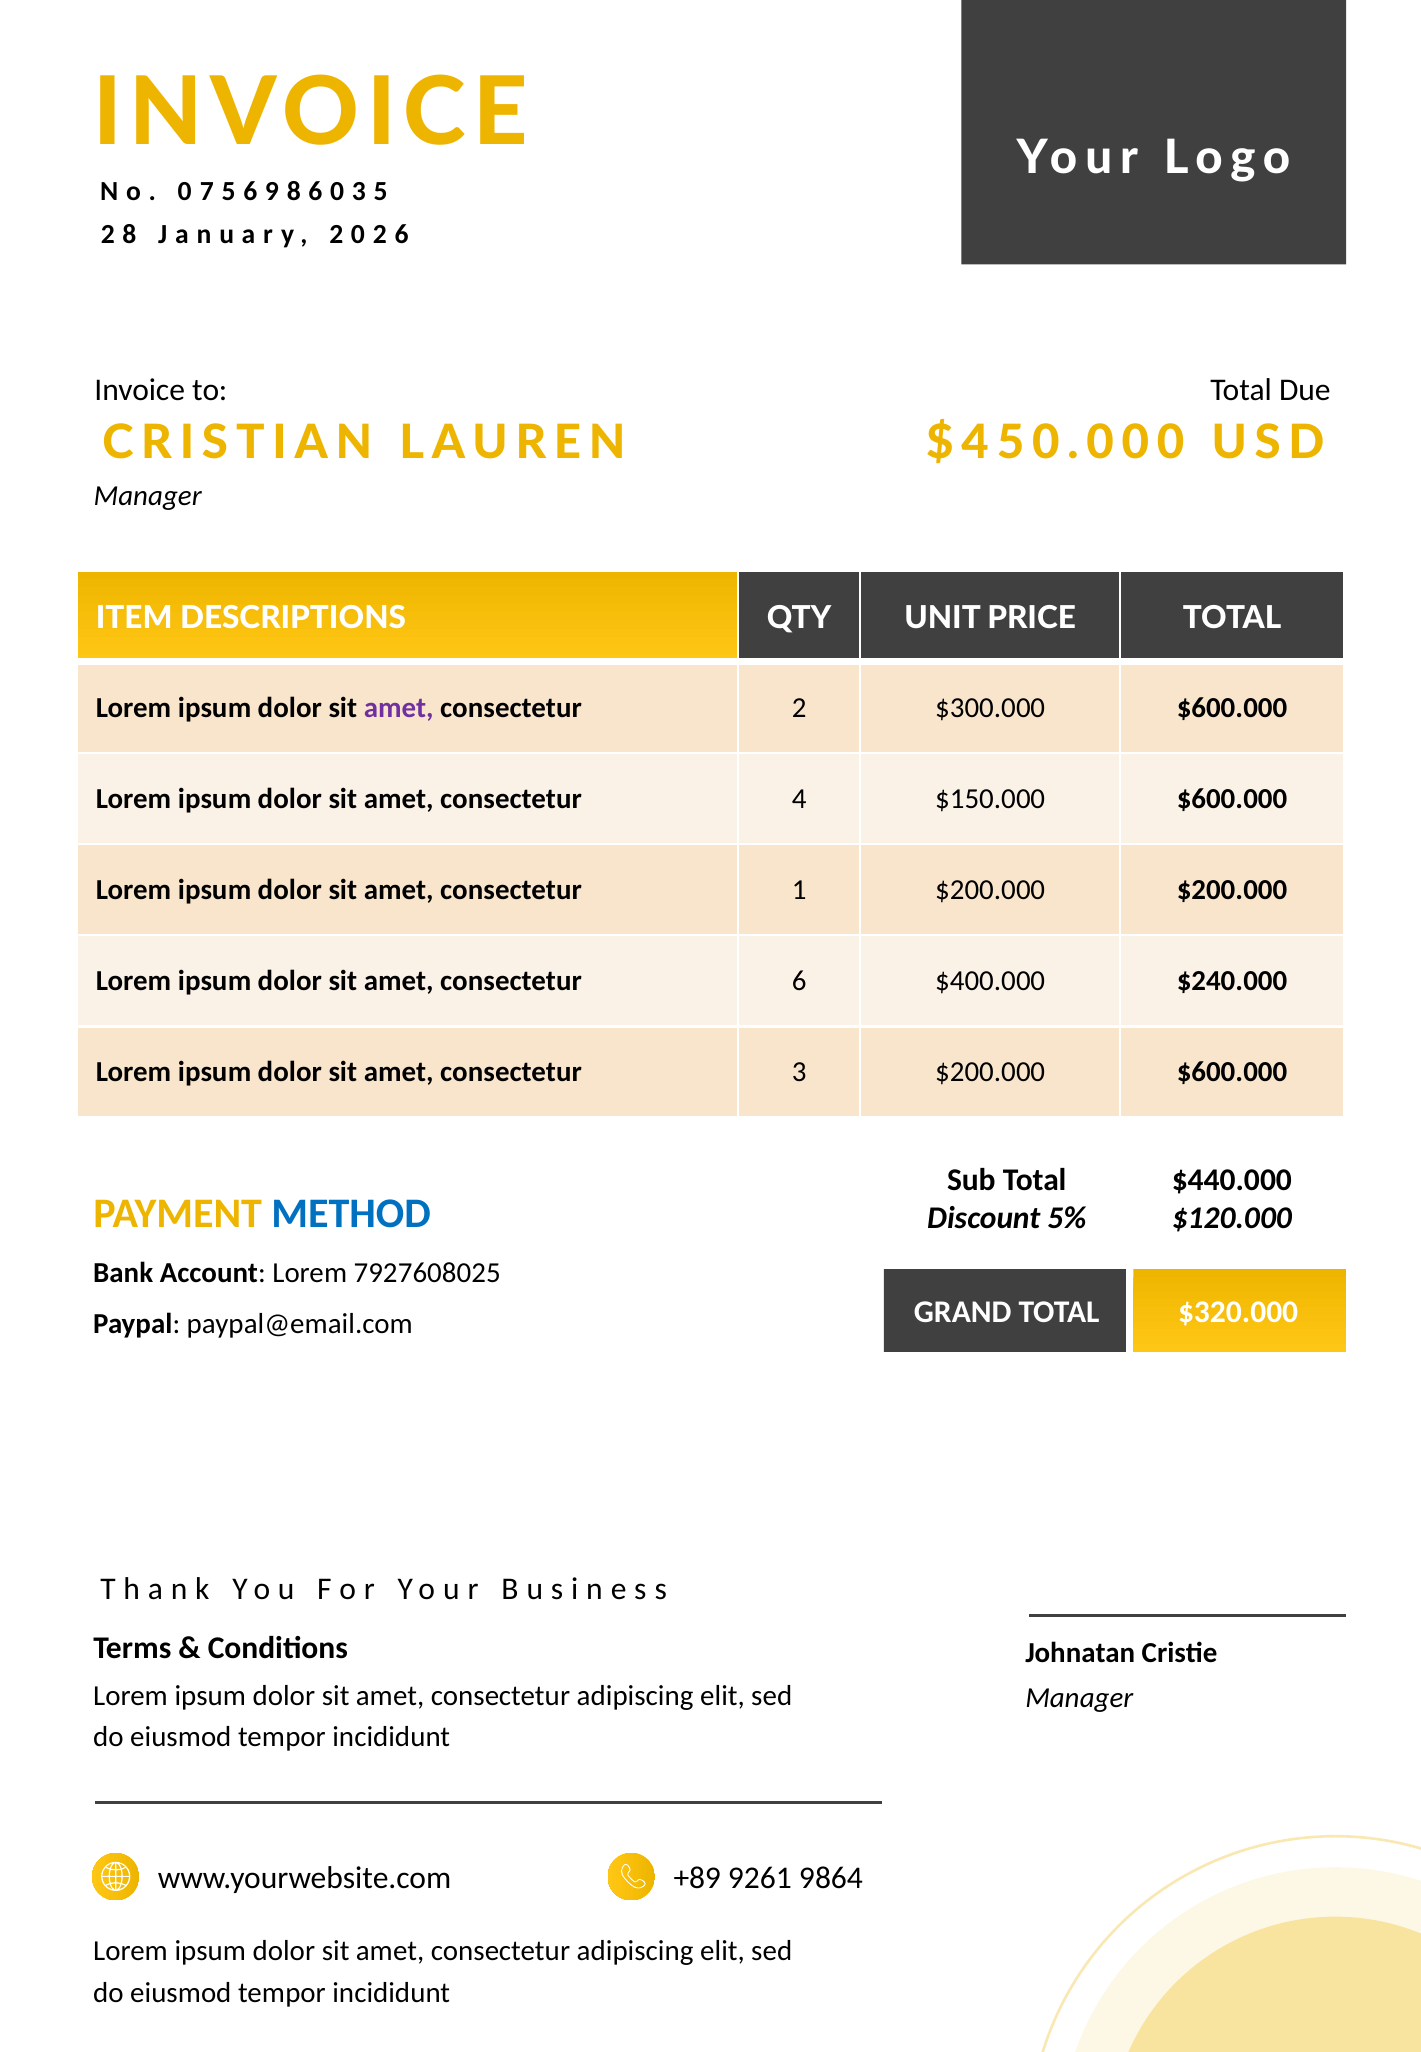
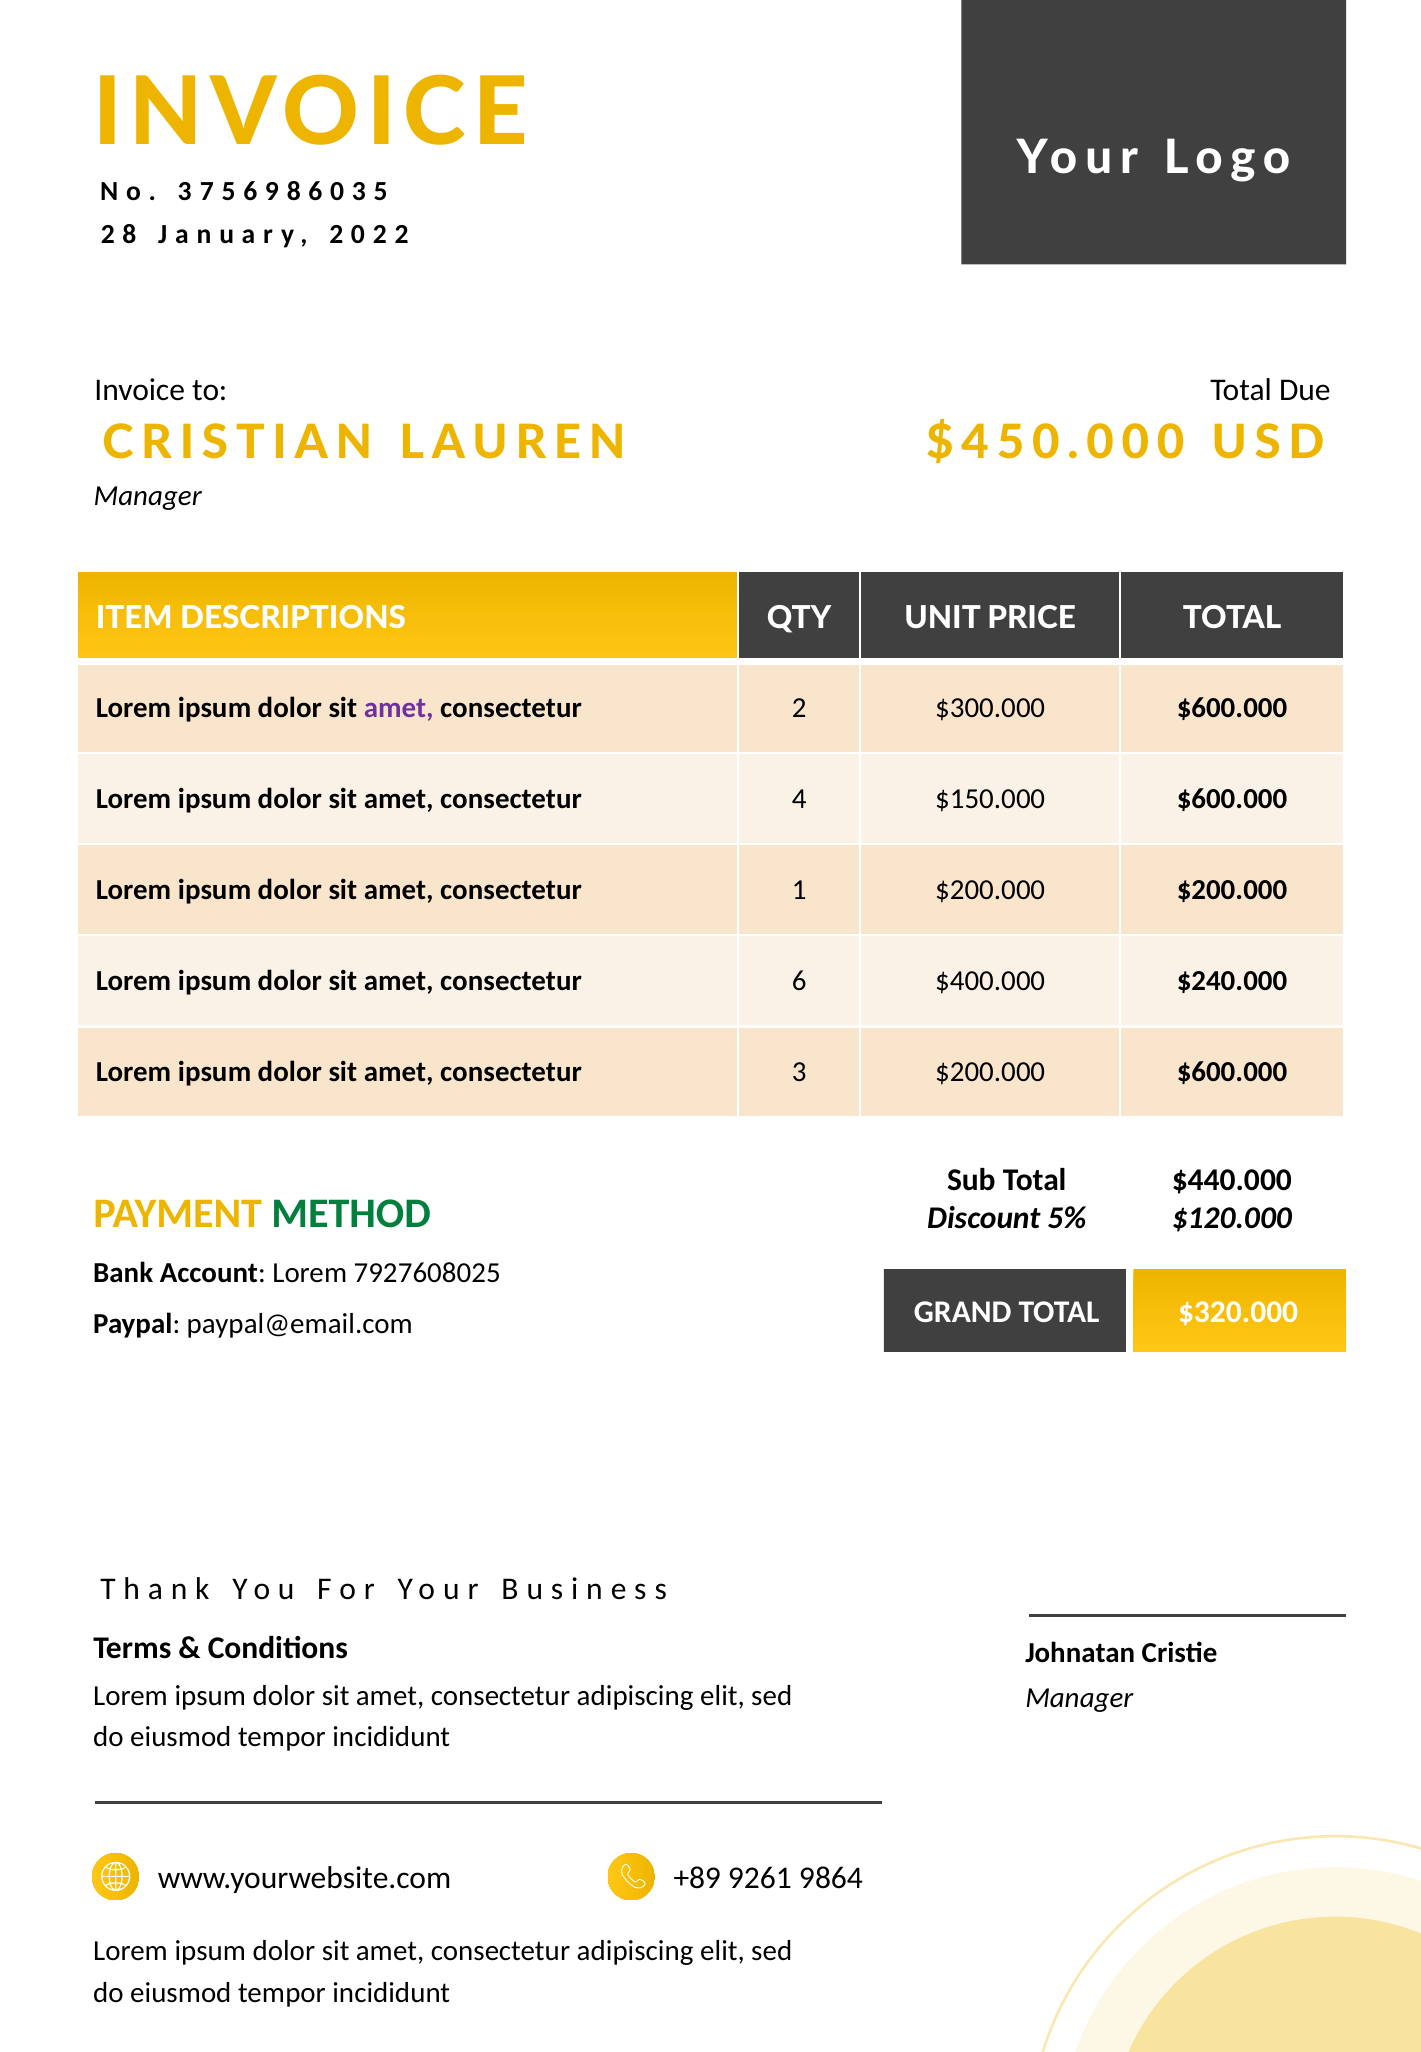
0: 0 -> 3 (185, 191)
2 6: 6 -> 2 (401, 235)
METHOD colour: blue -> green (351, 1214)
